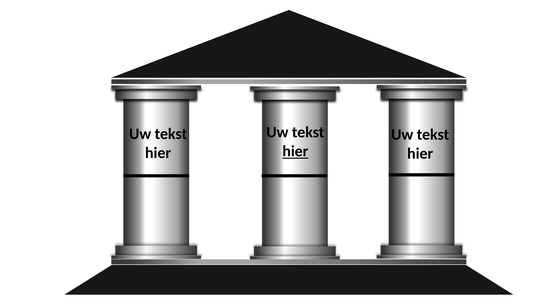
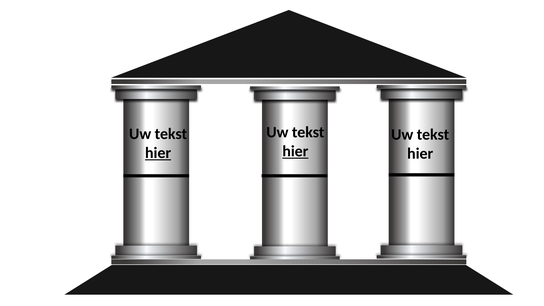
hier underline: none -> present (158, 153)
